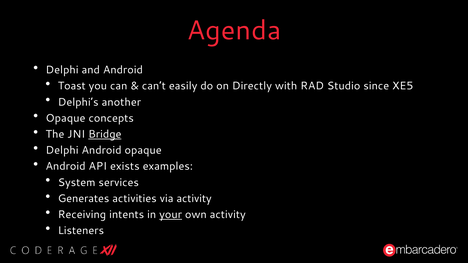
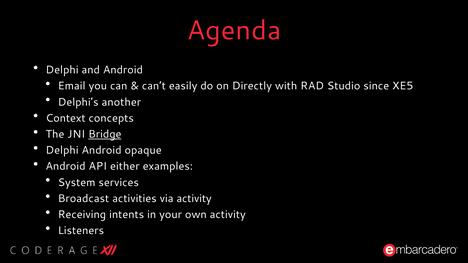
Toast: Toast -> Email (72, 86)
Opaque: Opaque -> Context (66, 118)
exists: exists -> either (125, 167)
Generates: Generates -> Broadcast (83, 199)
your underline: present -> none (171, 215)
